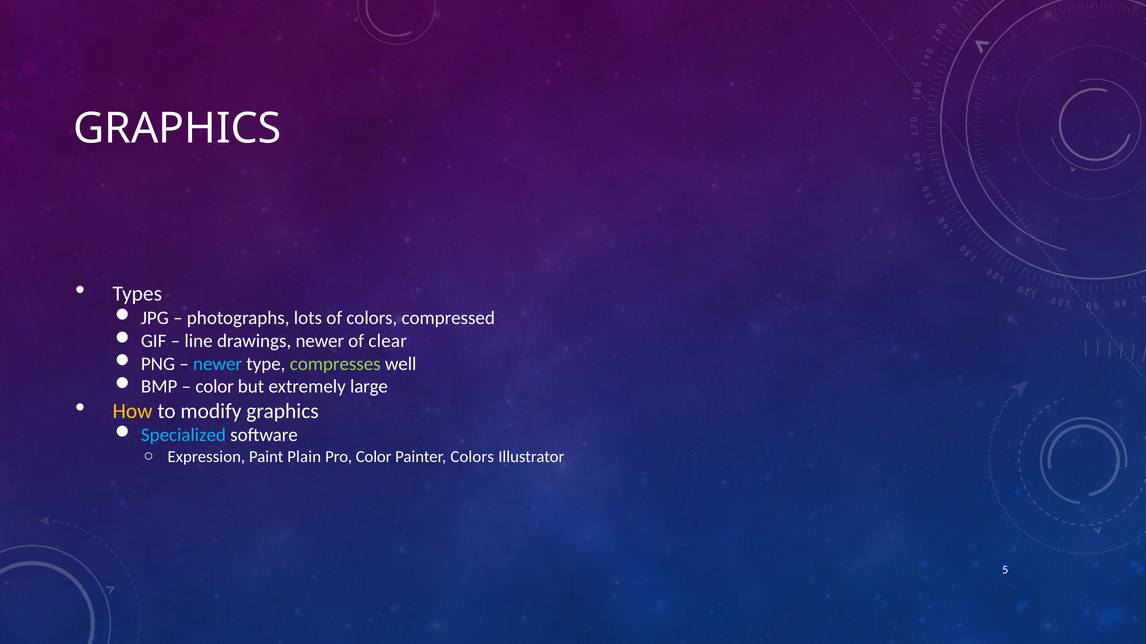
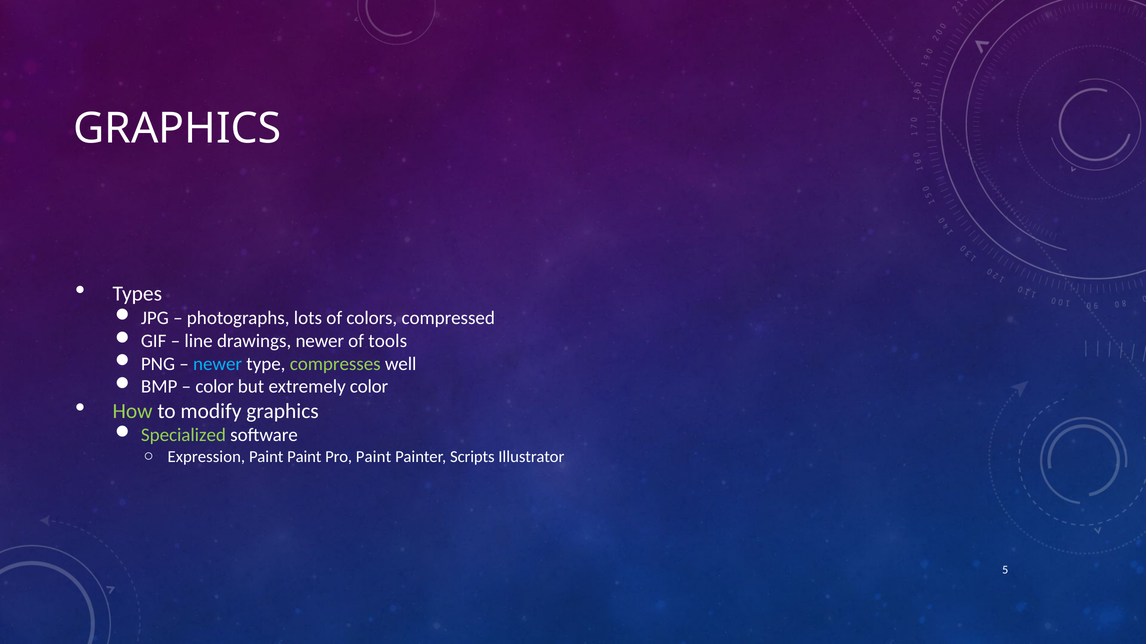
clear: clear -> tools (388, 341)
extremely large: large -> color (369, 387)
How colour: yellow -> light green (133, 411)
Specialized colour: light blue -> light green (183, 436)
Paint Plain: Plain -> Paint (304, 457)
Pro Color: Color -> Paint (374, 457)
Painter Colors: Colors -> Scripts (472, 457)
